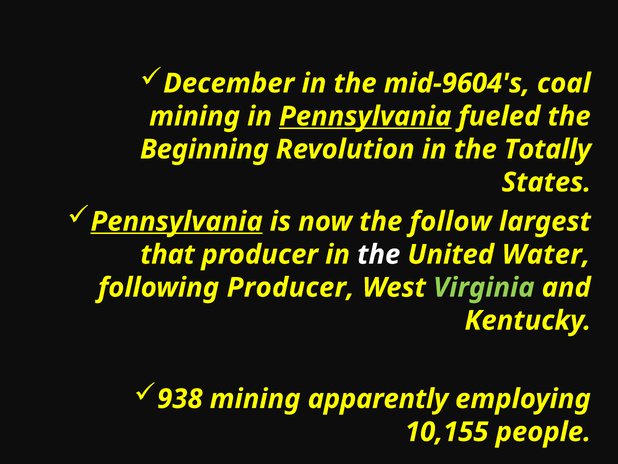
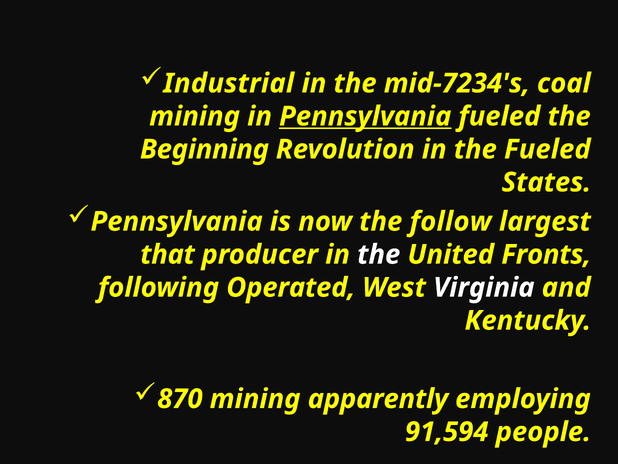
December: December -> Industrial (229, 83)
mid-9604's: mid-9604's -> mid-7234's (457, 83)
the Totally: Totally -> Fueled (547, 149)
Pennsylvania underline: present -> none (177, 221)
Water: Water -> Fronts (546, 254)
following Producer: Producer -> Operated (291, 287)
Virginia colour: light green -> white (484, 287)
938: 938 -> 870 (180, 399)
10,155: 10,155 -> 91,594 (447, 432)
